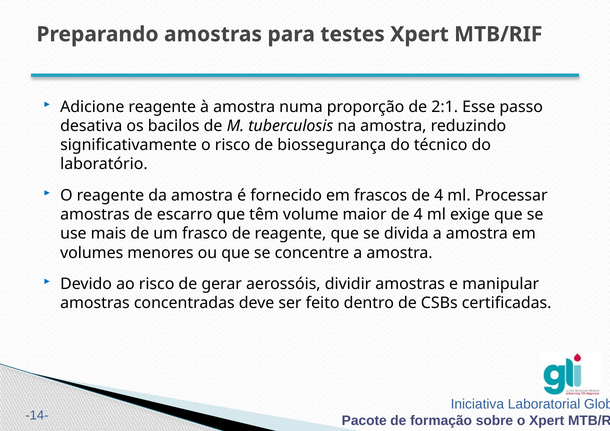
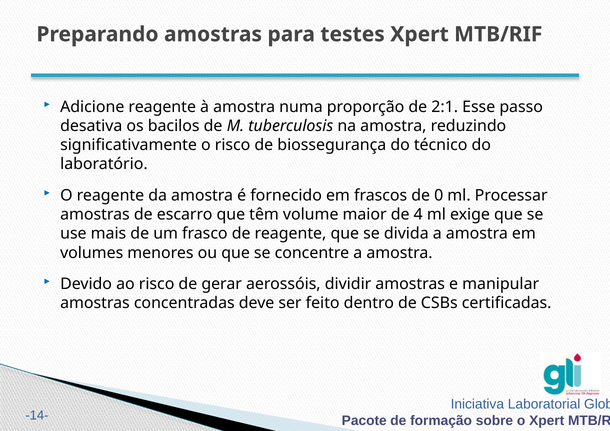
frascos de 4: 4 -> 0 (439, 195)
